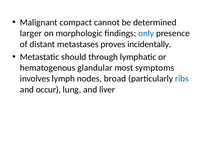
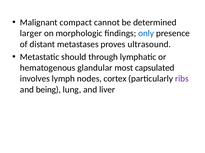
incidentally: incidentally -> ultrasound (149, 44)
symptoms: symptoms -> capsulated (155, 68)
broad: broad -> cortex (115, 79)
ribs colour: blue -> purple (182, 79)
occur: occur -> being (48, 90)
